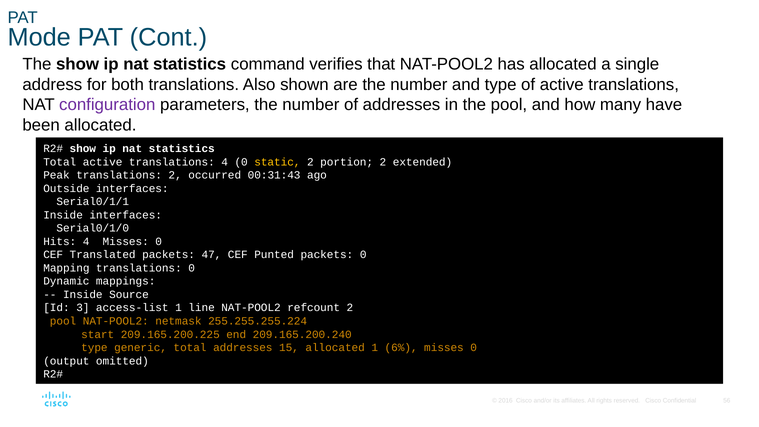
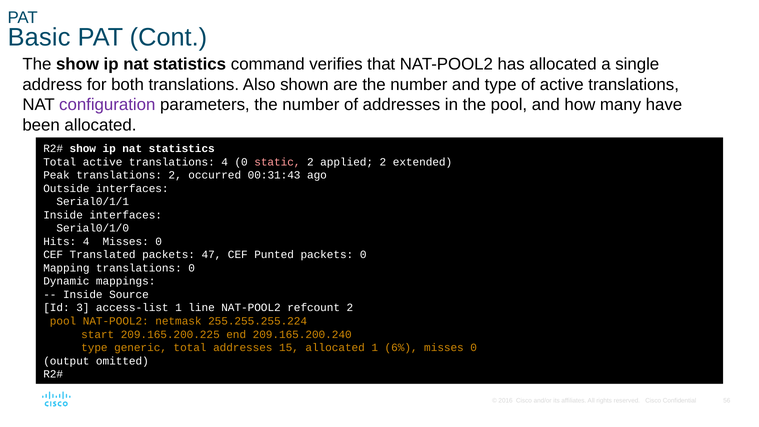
Mode: Mode -> Basic (39, 37)
static colour: yellow -> pink (277, 162)
portion: portion -> applied (347, 162)
